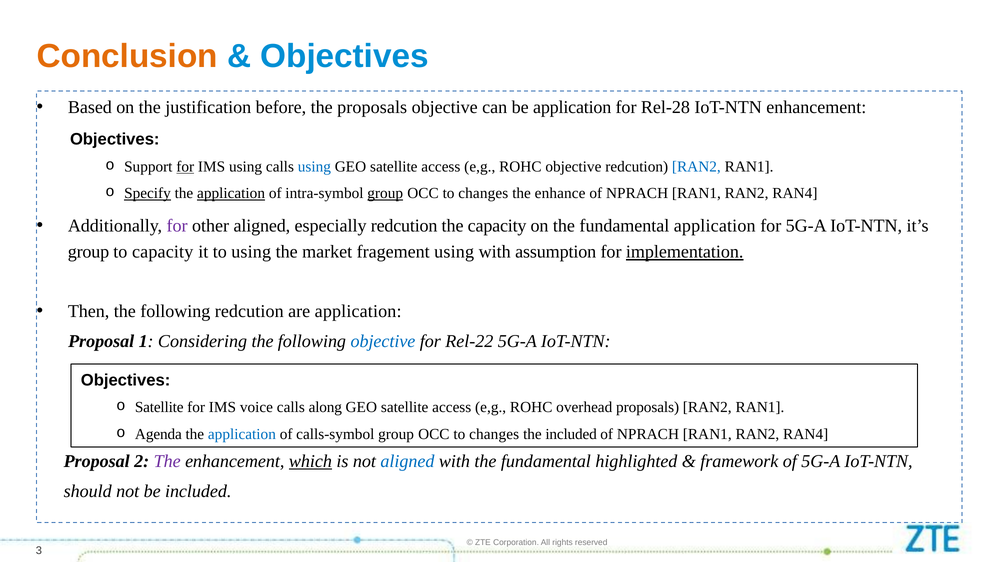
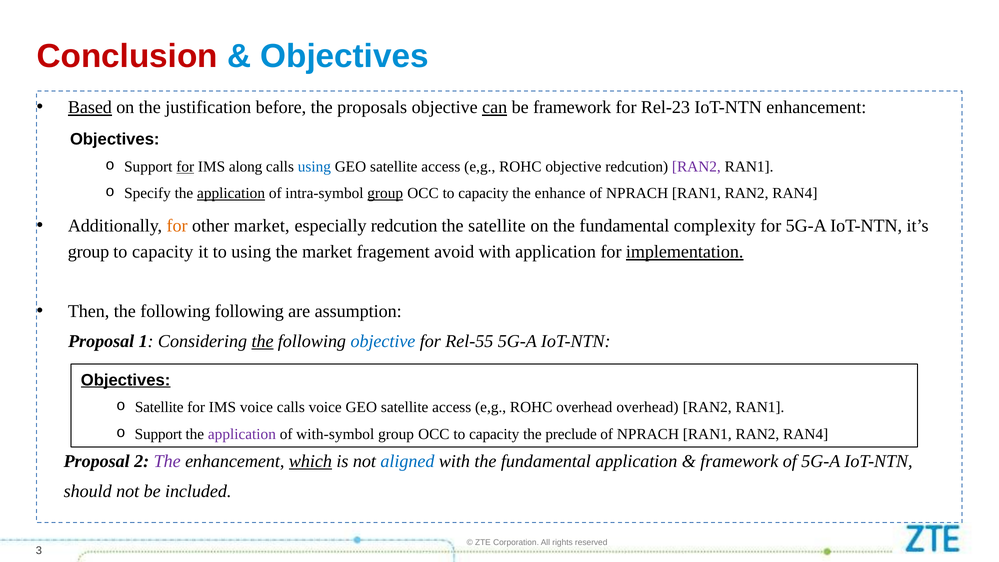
Conclusion colour: orange -> red (127, 56)
Based underline: none -> present (90, 107)
can underline: none -> present (495, 107)
be application: application -> framework (572, 107)
Rel-28: Rel-28 -> Rel-23 (665, 107)
IMS using: using -> along (246, 167)
RAN2 colour: blue -> purple (696, 167)
Specify underline: present -> none (147, 193)
changes: changes -> capacity (483, 193)
for colour: purple -> orange (177, 226)
other aligned: aligned -> market (262, 226)
the capacity: capacity -> satellite (497, 226)
fundamental application: application -> complexity (715, 226)
fragement using: using -> avoid (454, 252)
with assumption: assumption -> application (556, 252)
following redcution: redcution -> following (249, 311)
are application: application -> assumption (358, 311)
the underline: none -> present (263, 341)
Rel-22: Rel-22 -> Rel-55 (469, 341)
Objectives underline: none -> present (126, 380)
calls along: along -> voice (325, 407)
overhead proposals: proposals -> overhead (647, 407)
Agenda: Agenda -> Support (158, 434)
application colour: blue -> purple (242, 434)
calls-symbol: calls-symbol -> with-symbol (335, 434)
changes: changes -> capacity (494, 434)
the included: included -> preclude (571, 434)
fundamental highlighted: highlighted -> application (636, 461)
